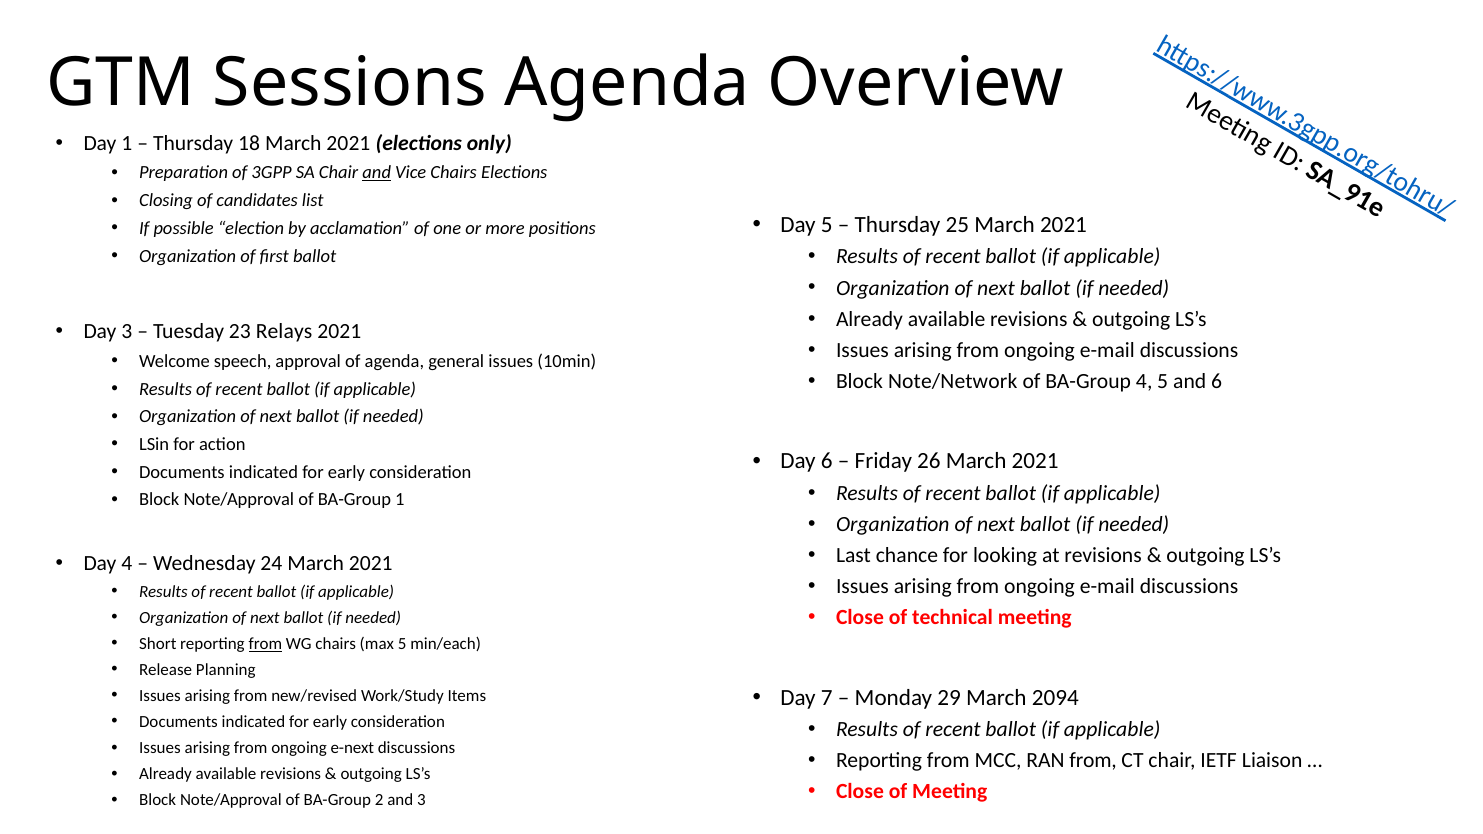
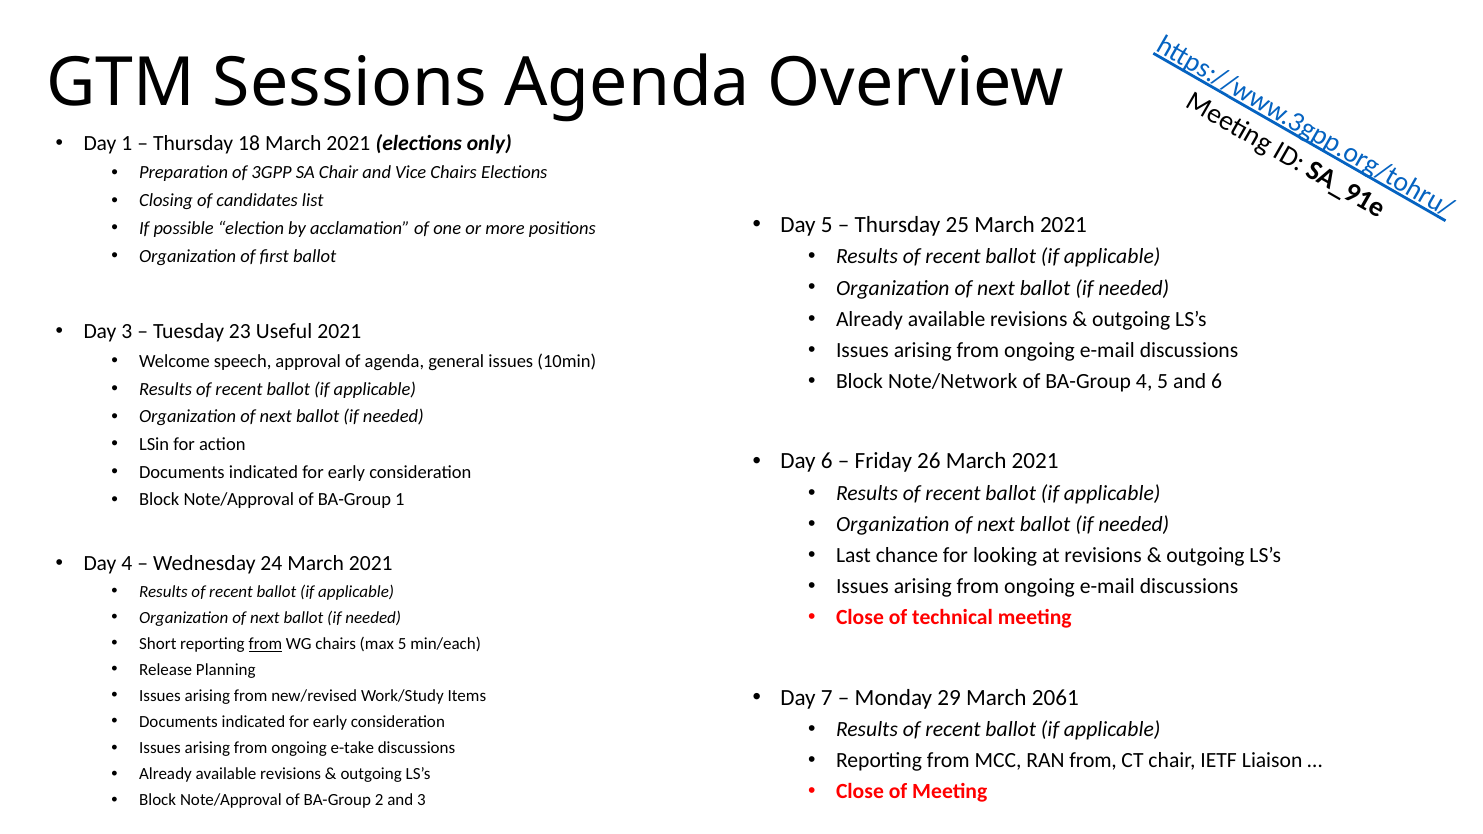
and underline: present -> none (377, 173)
Relays: Relays -> Useful (284, 332)
2094: 2094 -> 2061 (1055, 698)
e-next: e-next -> e-take (352, 748)
